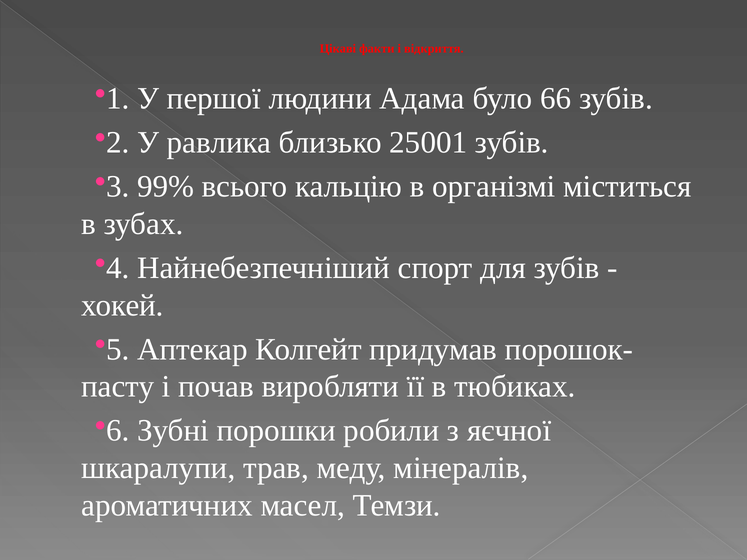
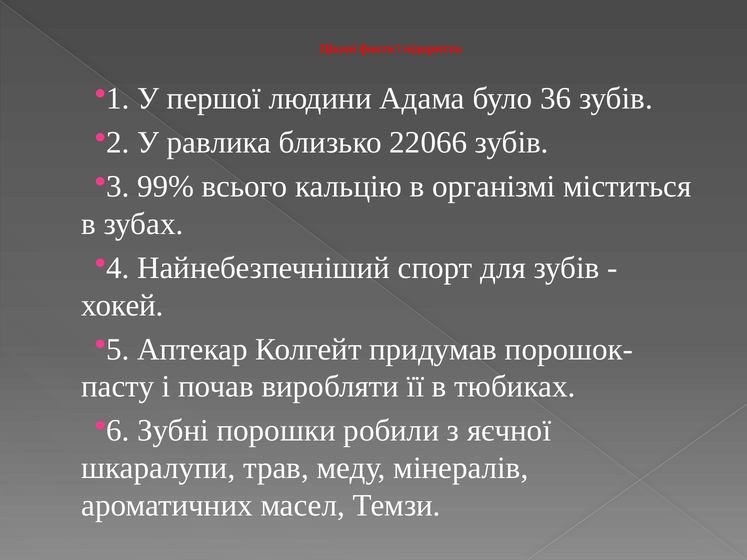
66: 66 -> 36 (556, 99)
25001: 25001 -> 22066 (428, 143)
